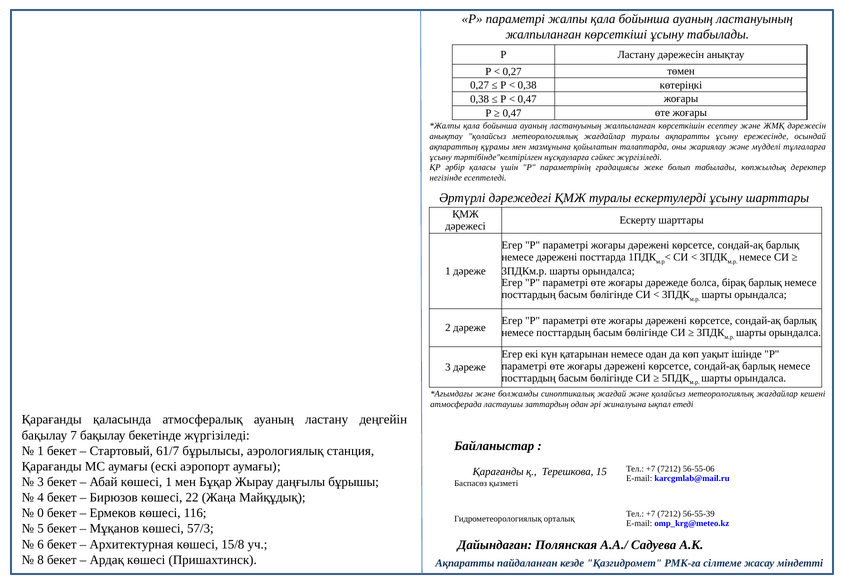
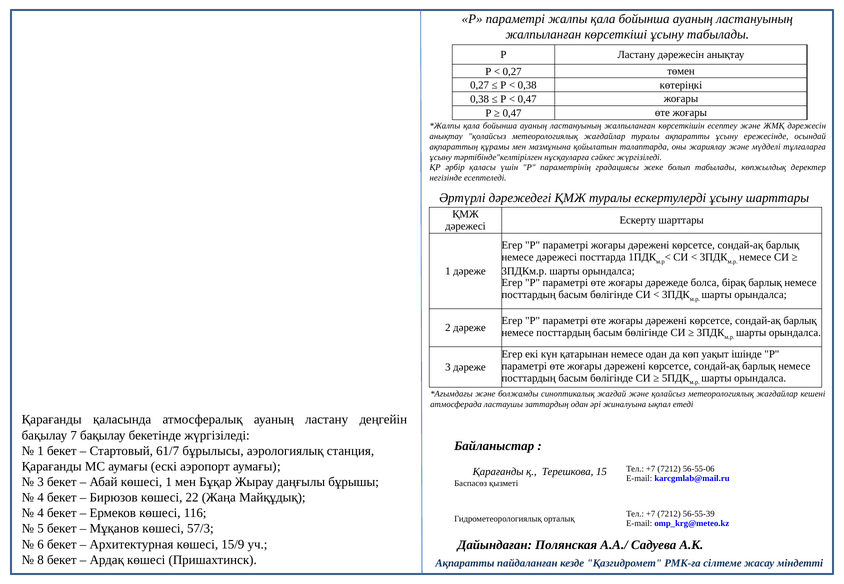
немесе дәрежені: дәрежені -> дәрежесі (557, 257)
0: 0 -> 4 (41, 513)
15/8: 15/8 -> 15/9 (233, 545)
